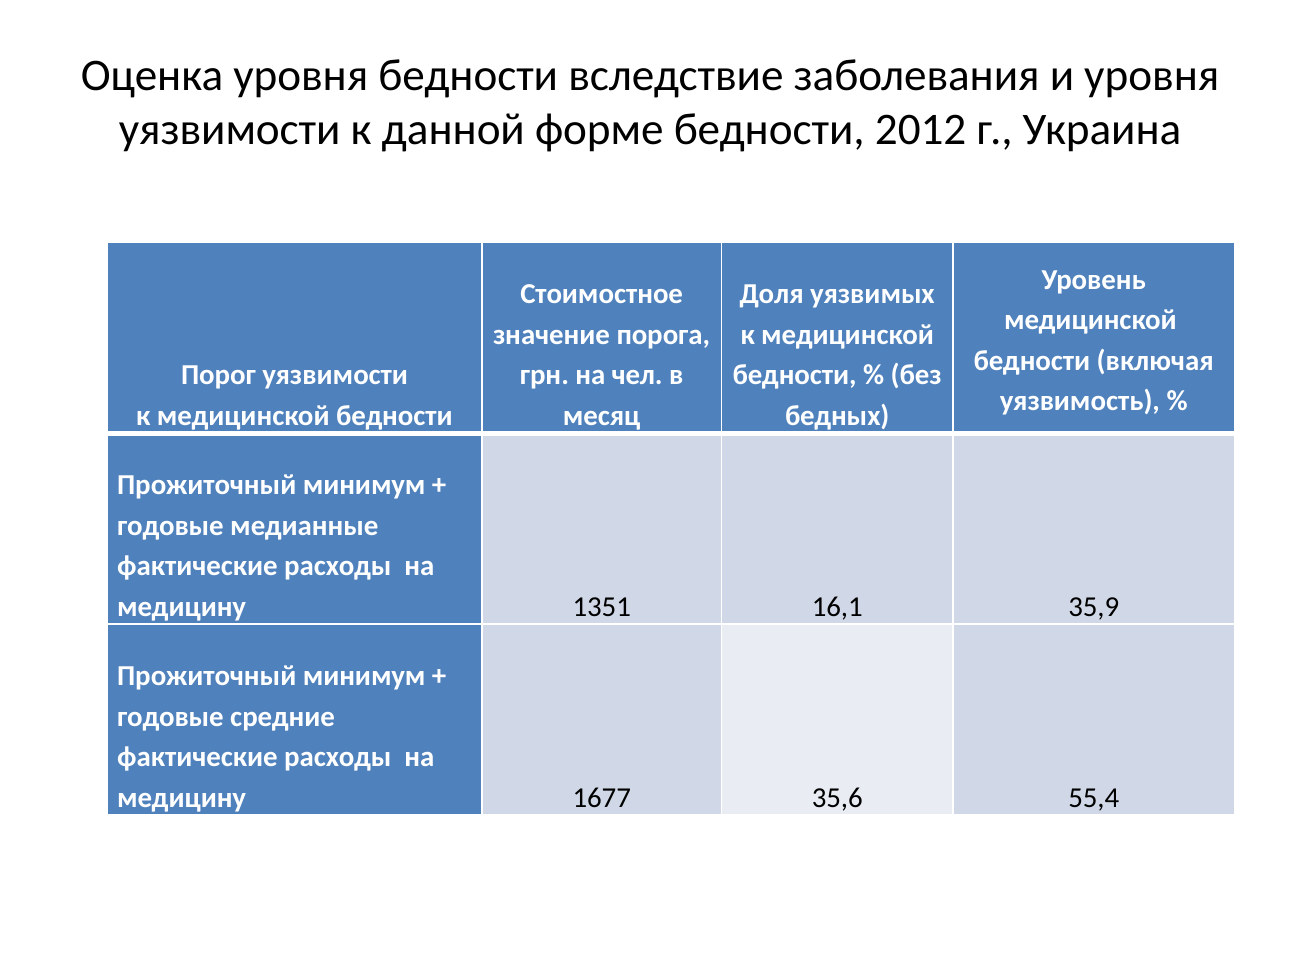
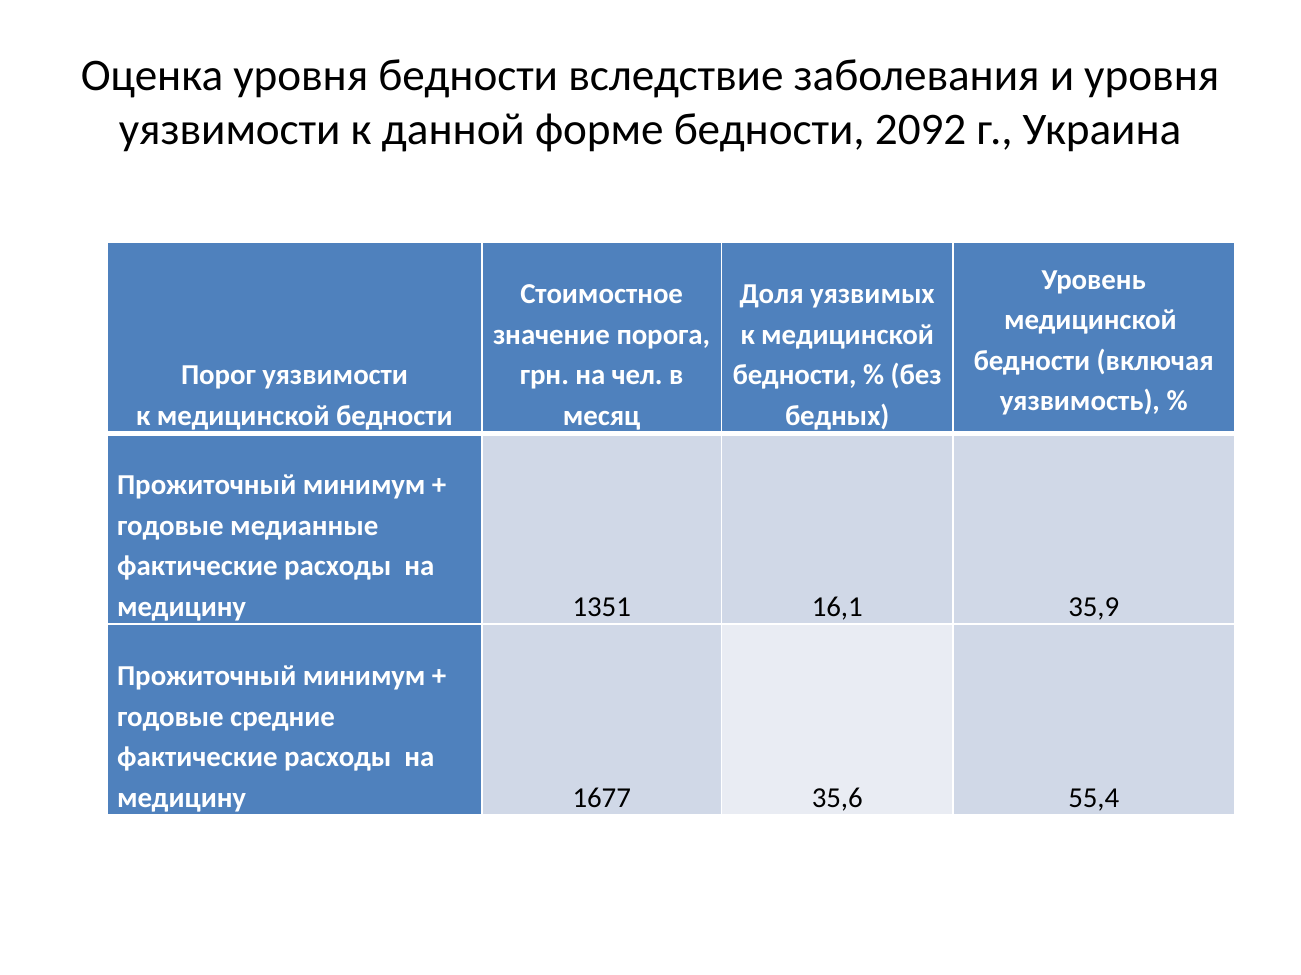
2012: 2012 -> 2092 (921, 130)
